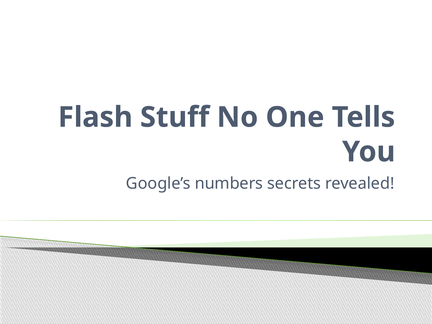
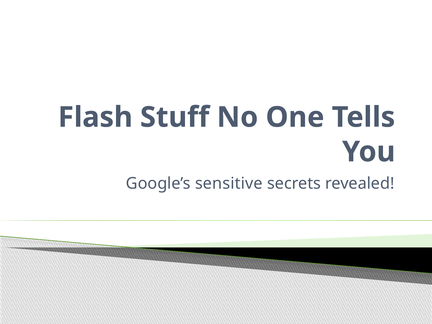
numbers: numbers -> sensitive (229, 184)
